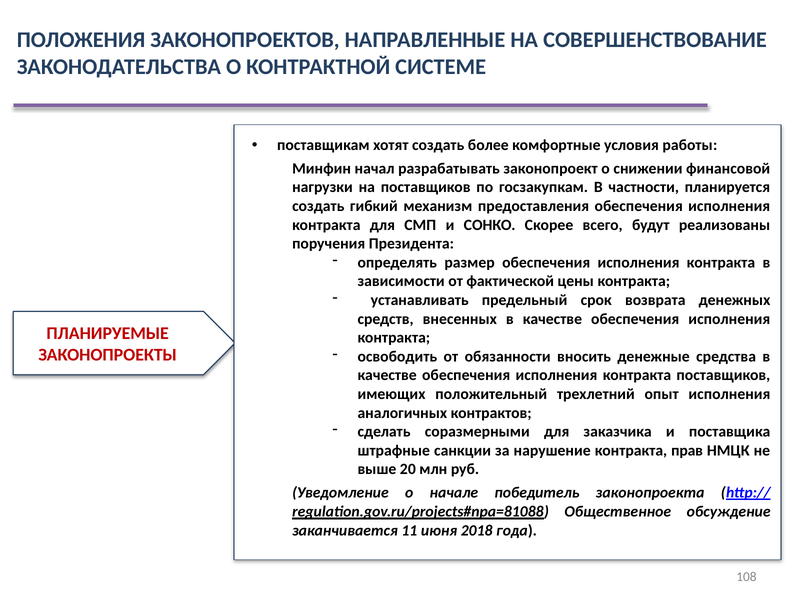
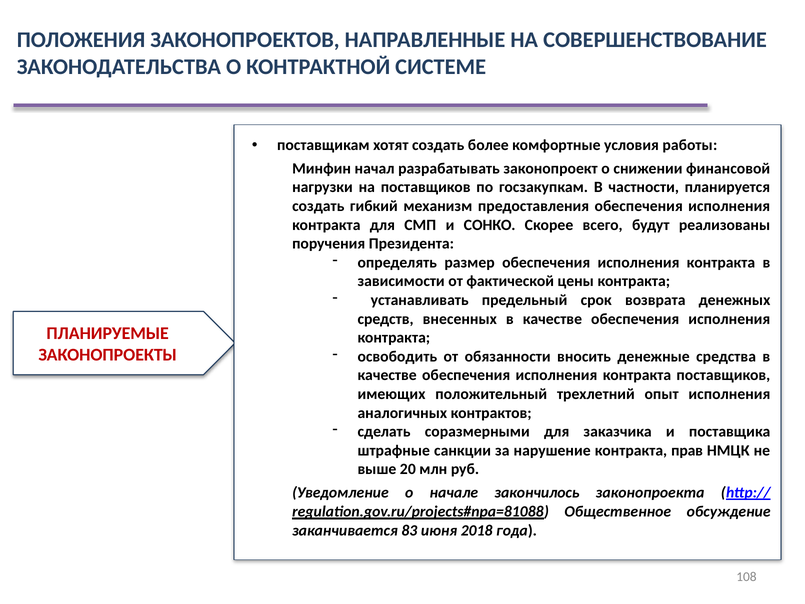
победитель: победитель -> закончилось (537, 492)
11: 11 -> 83 (409, 530)
